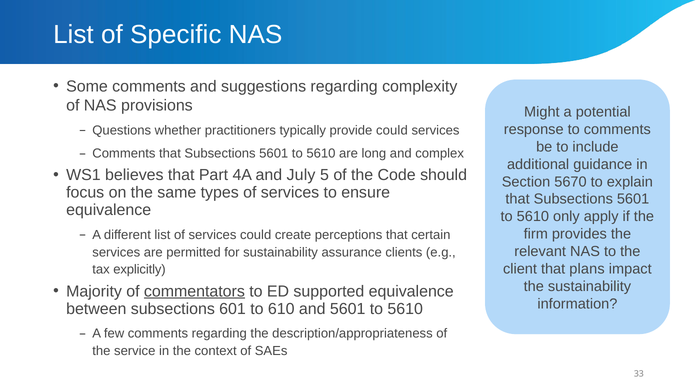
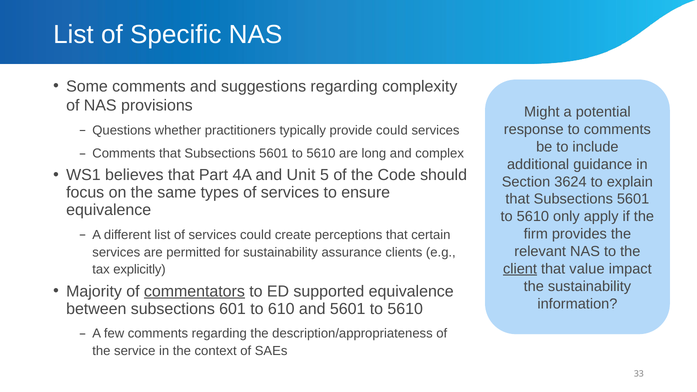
July: July -> Unit (301, 175)
5670: 5670 -> 3624 (570, 182)
client underline: none -> present (520, 269)
plans: plans -> value (587, 269)
